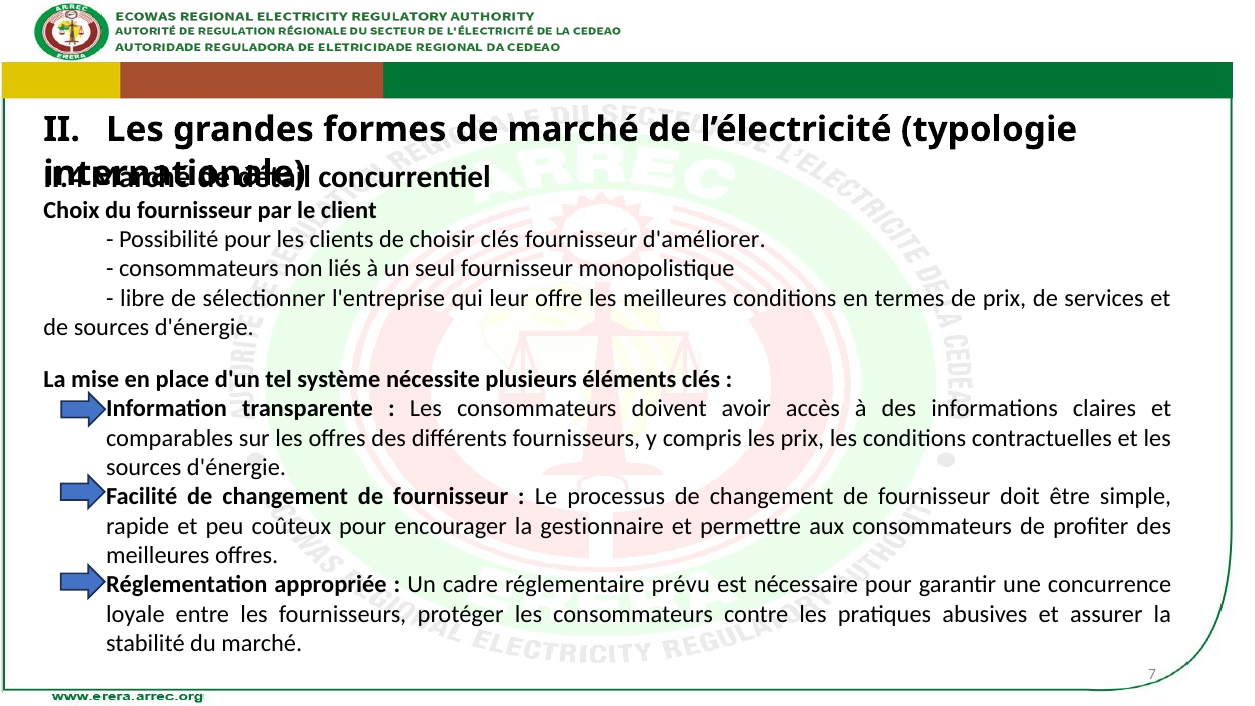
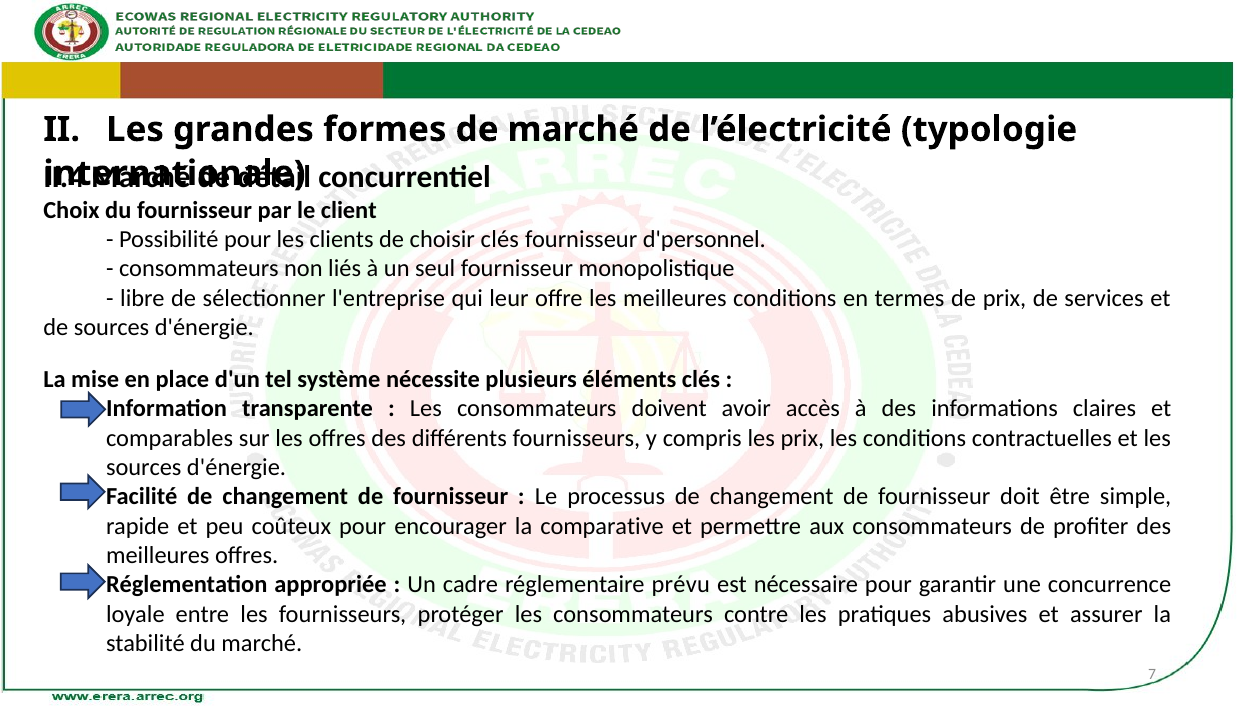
d'améliorer: d'améliorer -> d'personnel (704, 239)
gestionnaire: gestionnaire -> comparative (602, 526)
